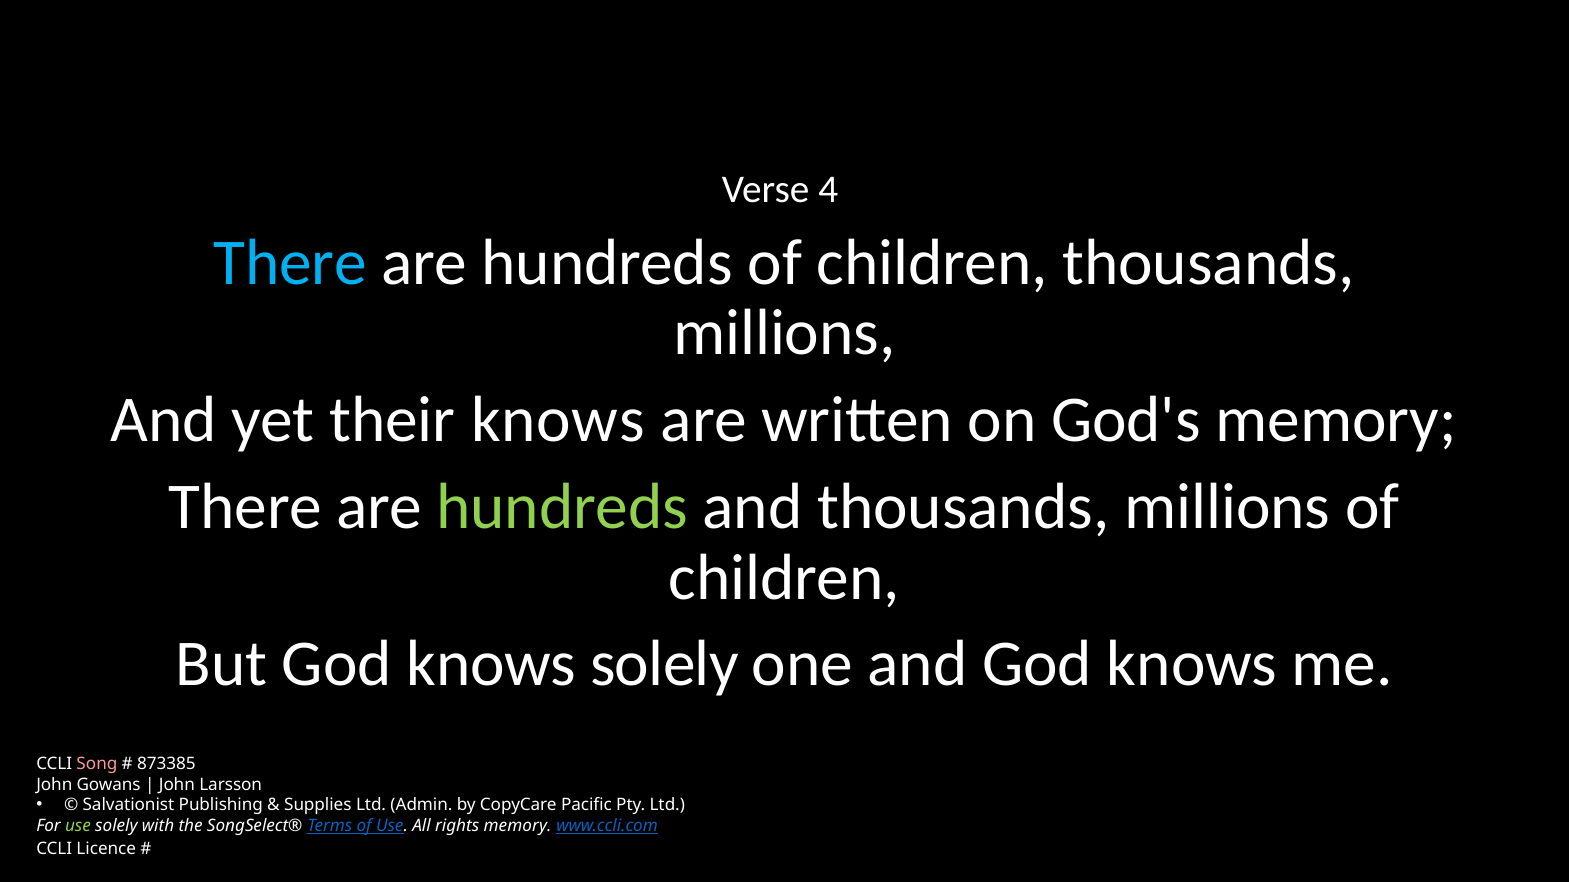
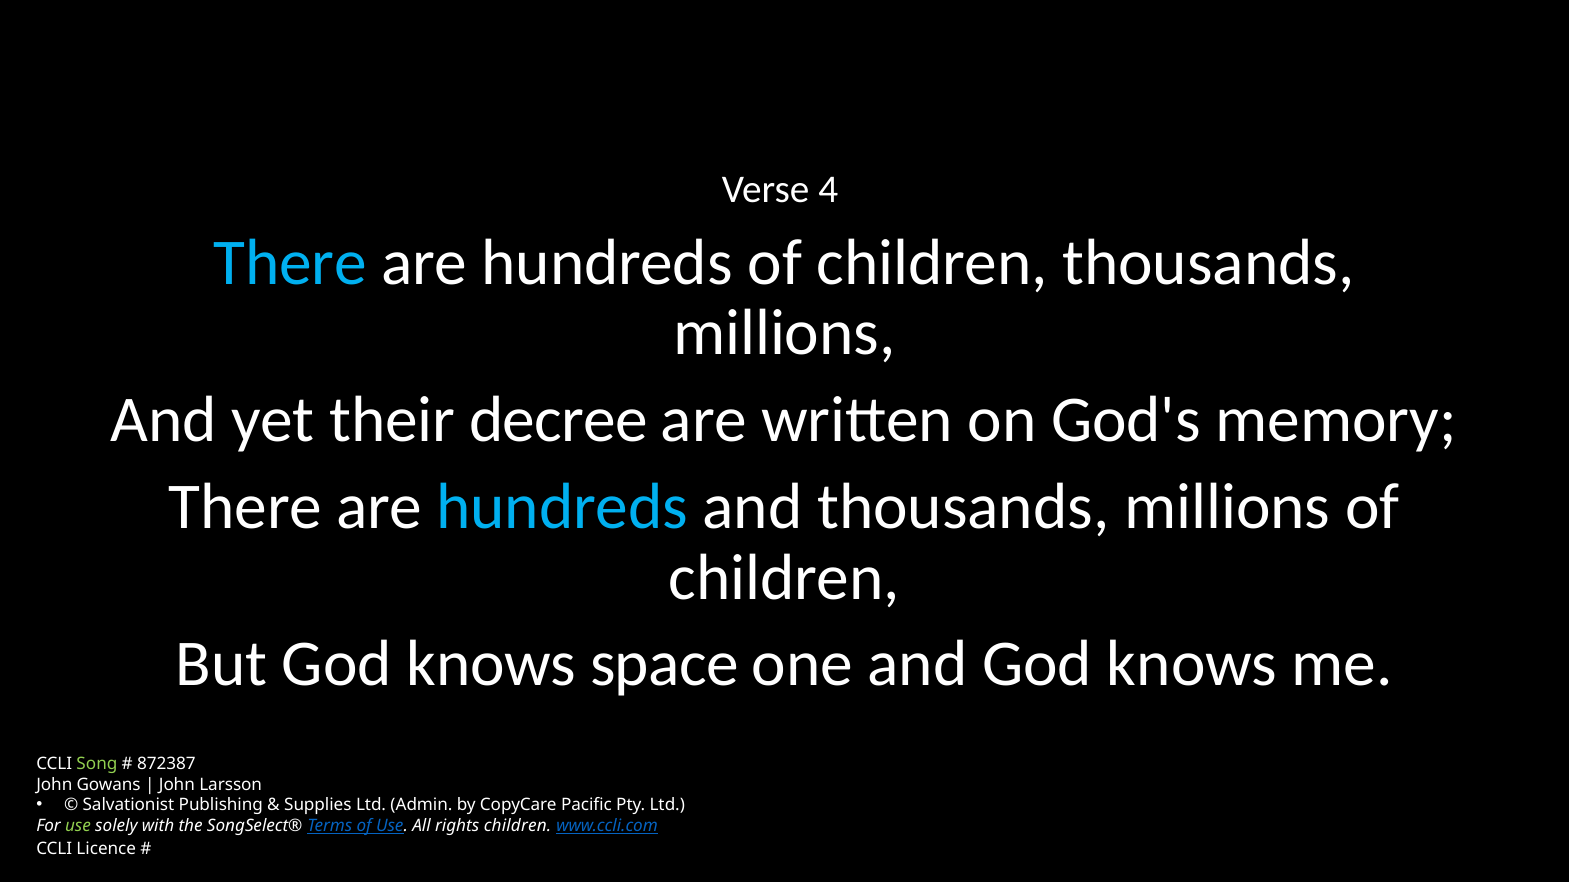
their knows: knows -> decree (559, 420)
hundreds colour: light green -> light blue (562, 507)
knows solely: solely -> space (664, 665)
Song colour: pink -> light green (97, 764)
873385: 873385 -> 872387 (166, 764)
rights memory: memory -> children (518, 826)
